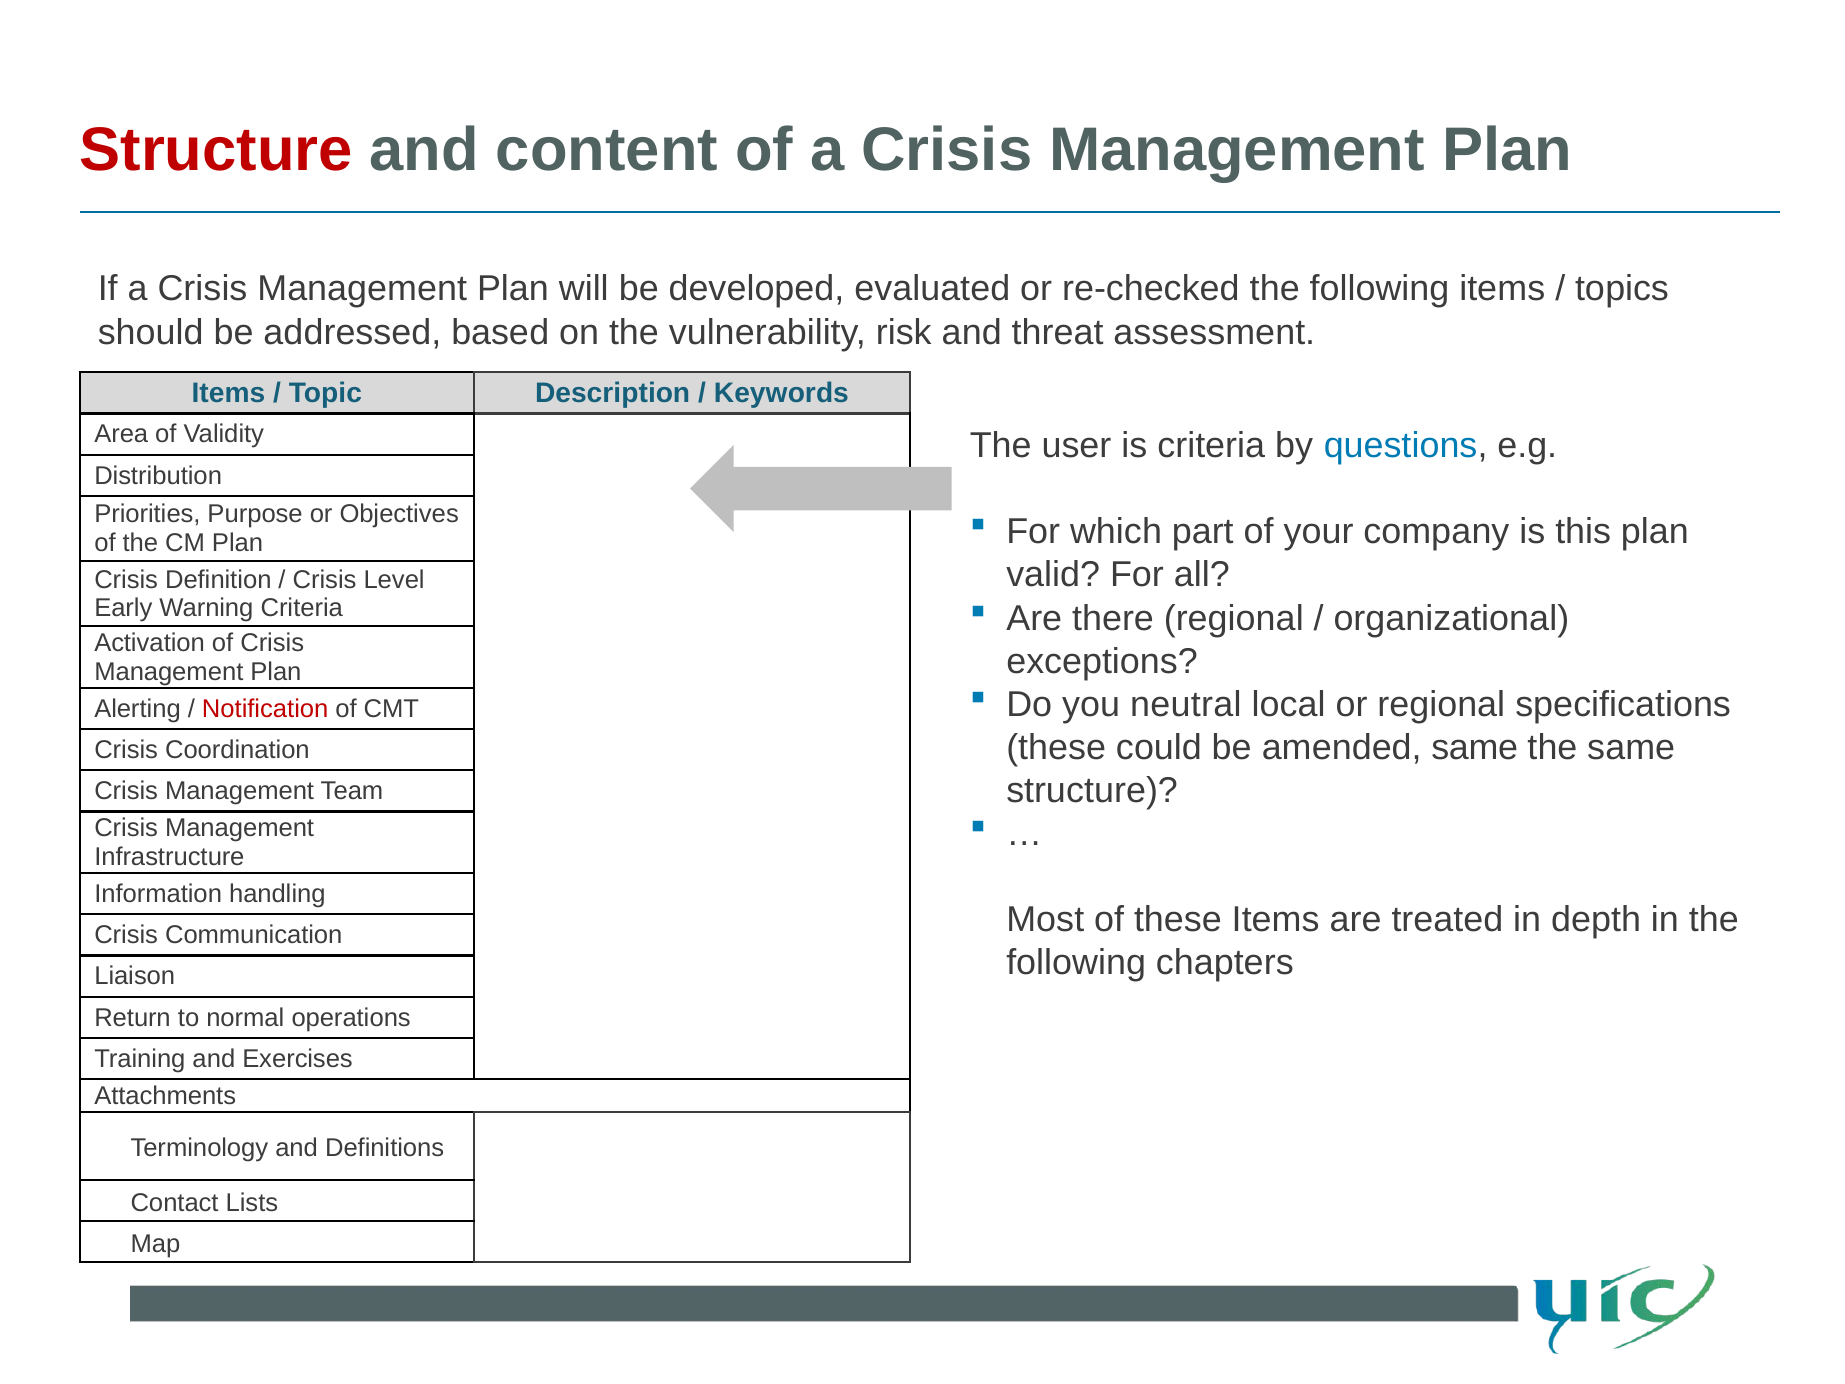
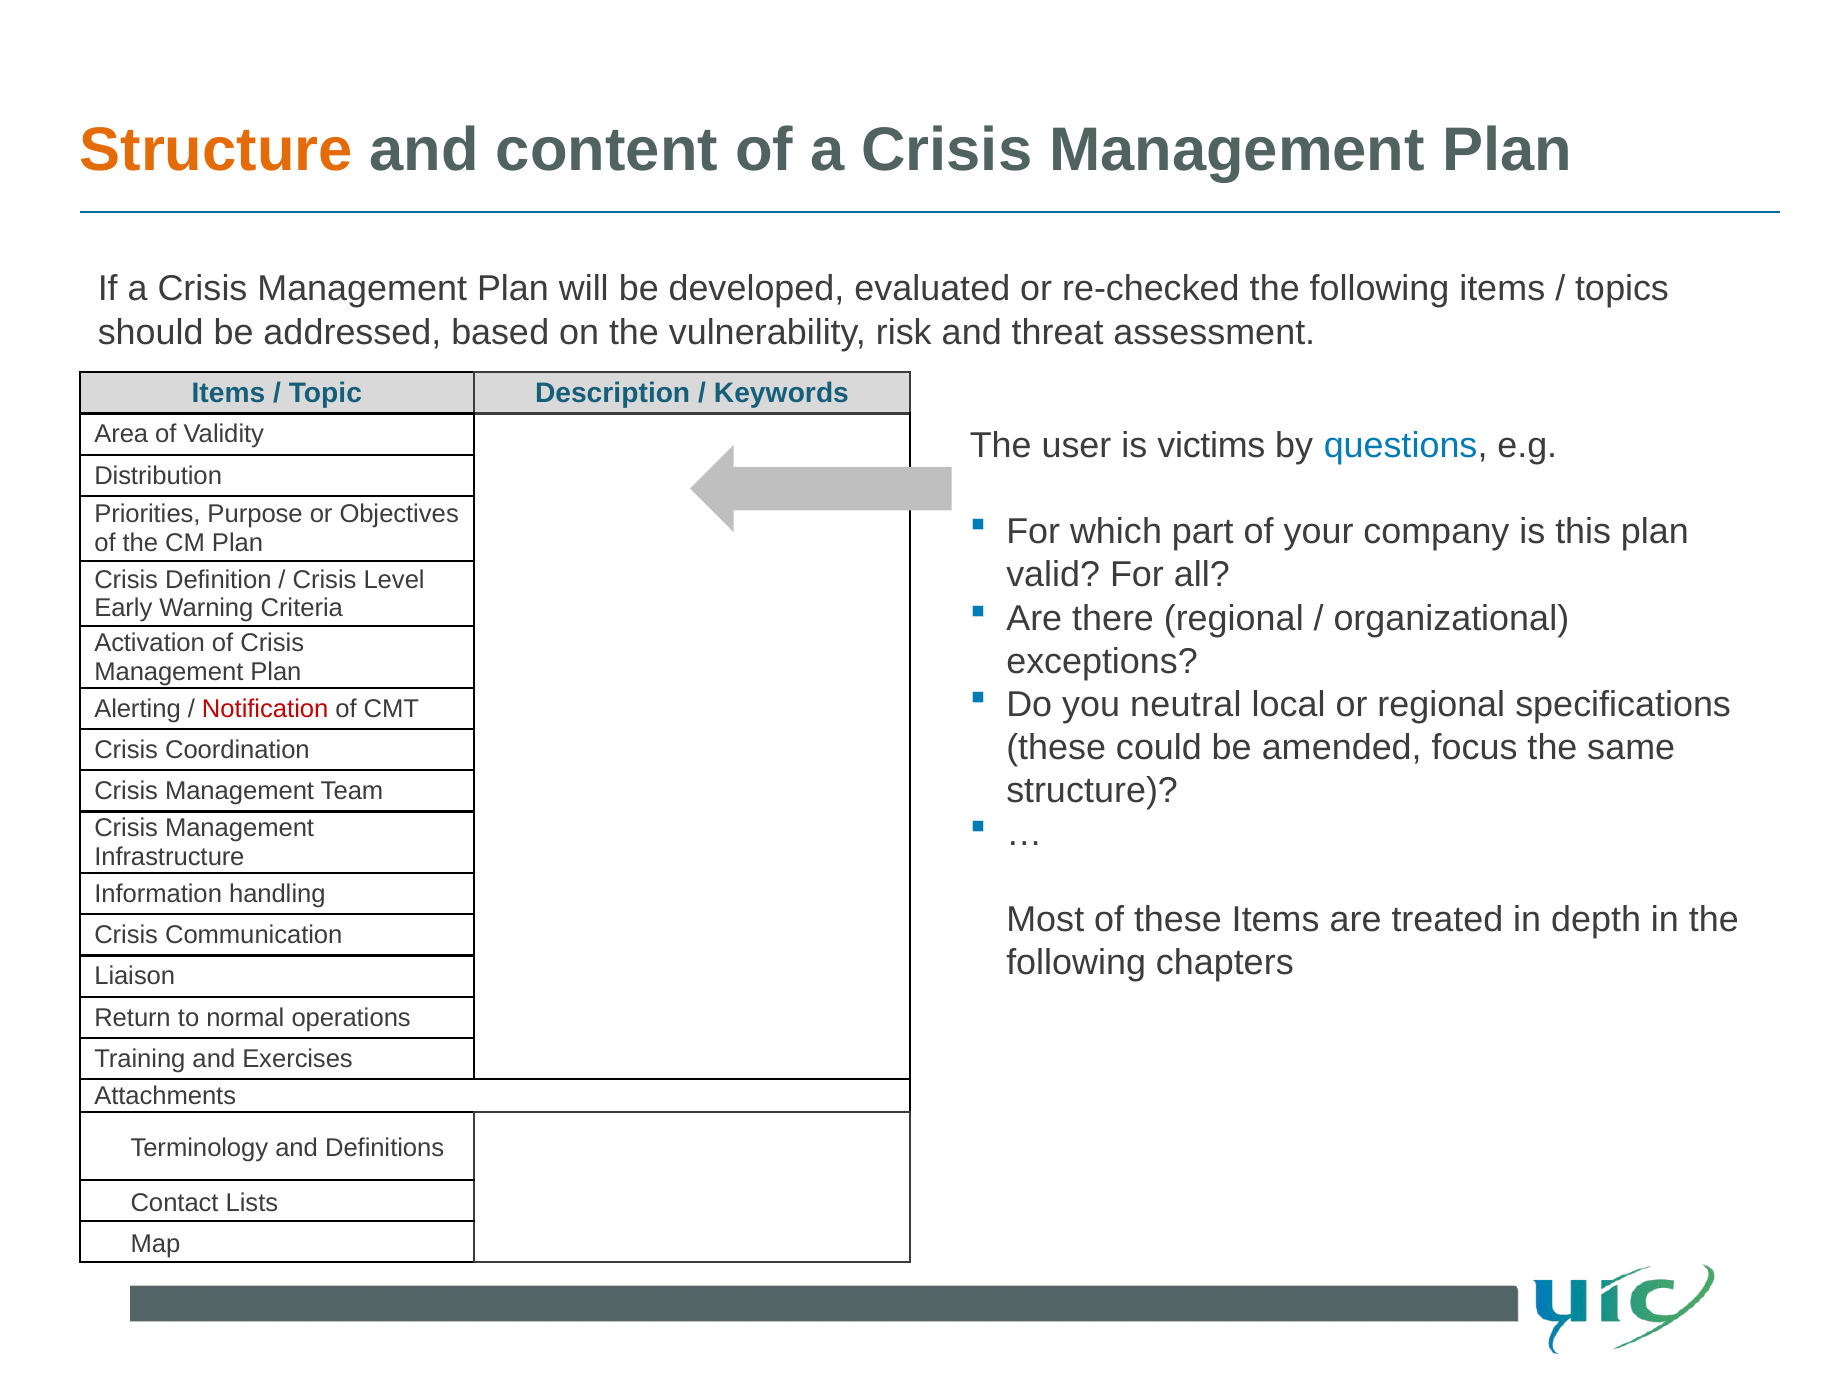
Structure colour: red -> orange (216, 150)
is criteria: criteria -> victims (1211, 446)
amended same: same -> focus (1475, 747)
